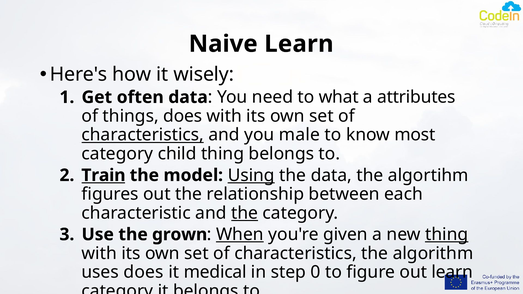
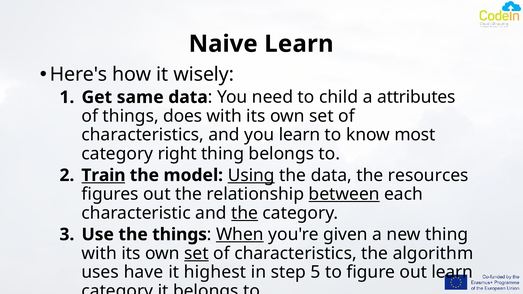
often: often -> same (140, 97)
what: what -> child (339, 97)
characteristics underline: present -> none (143, 135)
you male: male -> learn (300, 135)
child: child -> right (177, 154)
algortihm: algortihm -> resources (428, 175)
between underline: none -> present (344, 194)
the grown: grown -> things (180, 235)
thing underline: present -> none (447, 235)
set underline: none -> present (197, 253)
uses does: does -> have (144, 272)
medical: medical -> highest (215, 272)
0: 0 -> 5 (316, 272)
